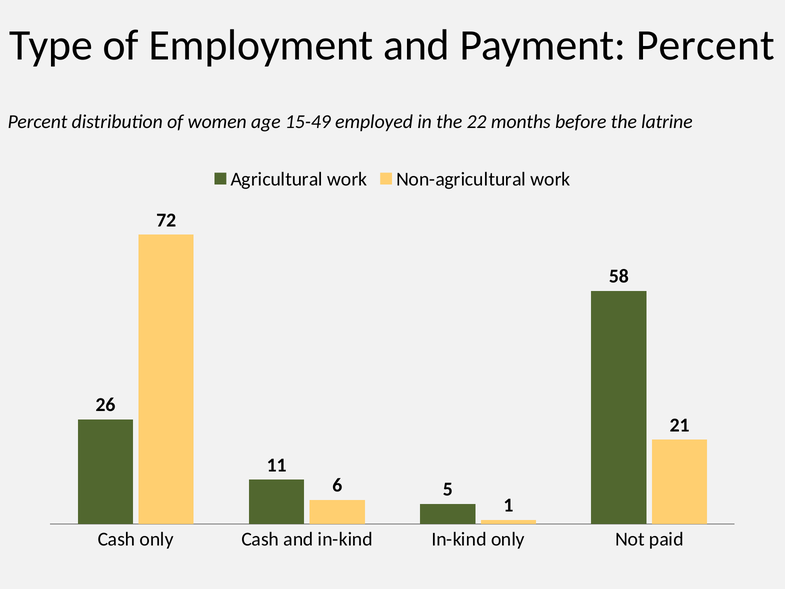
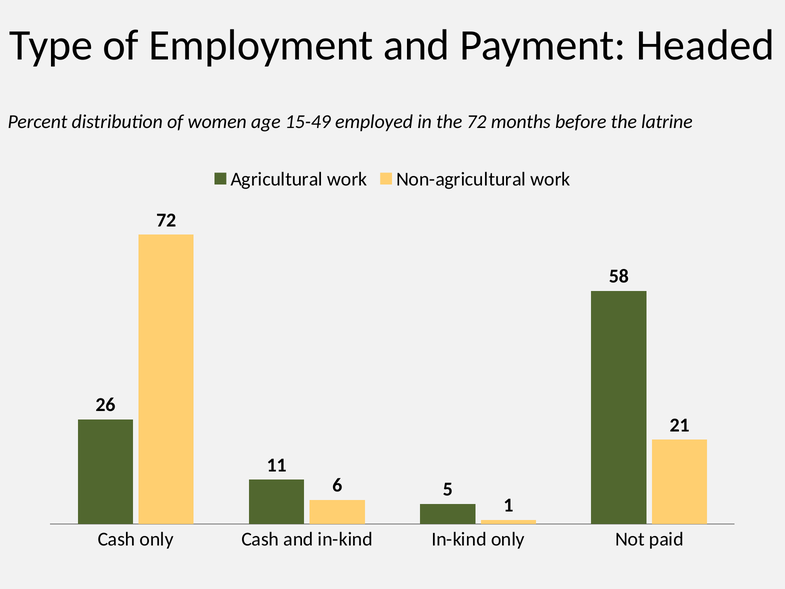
Payment Percent: Percent -> Headed (705, 46)
the 22: 22 -> 72 (477, 122)
